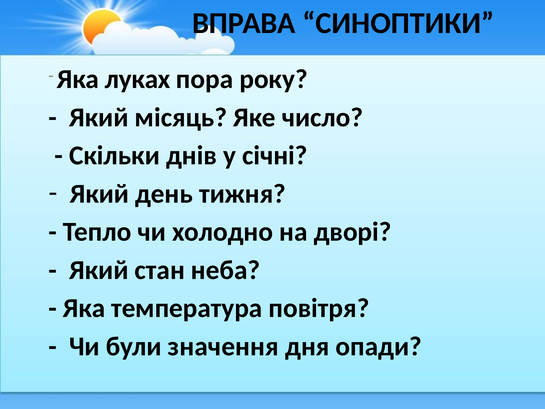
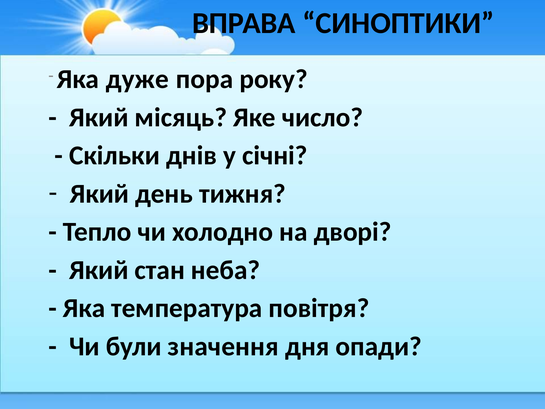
луках: луках -> дуже (137, 79)
